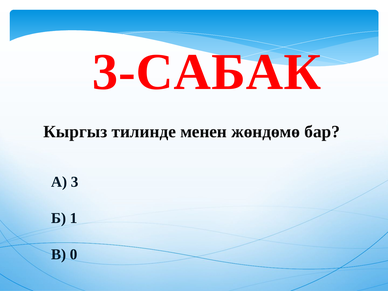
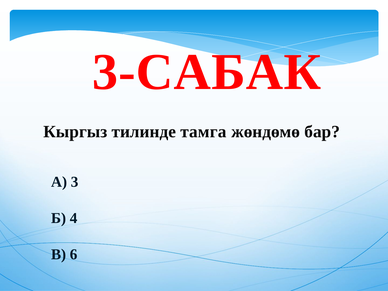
менен: менен -> тамга (203, 132)
1: 1 -> 4 (74, 218)
0: 0 -> 6 (74, 254)
